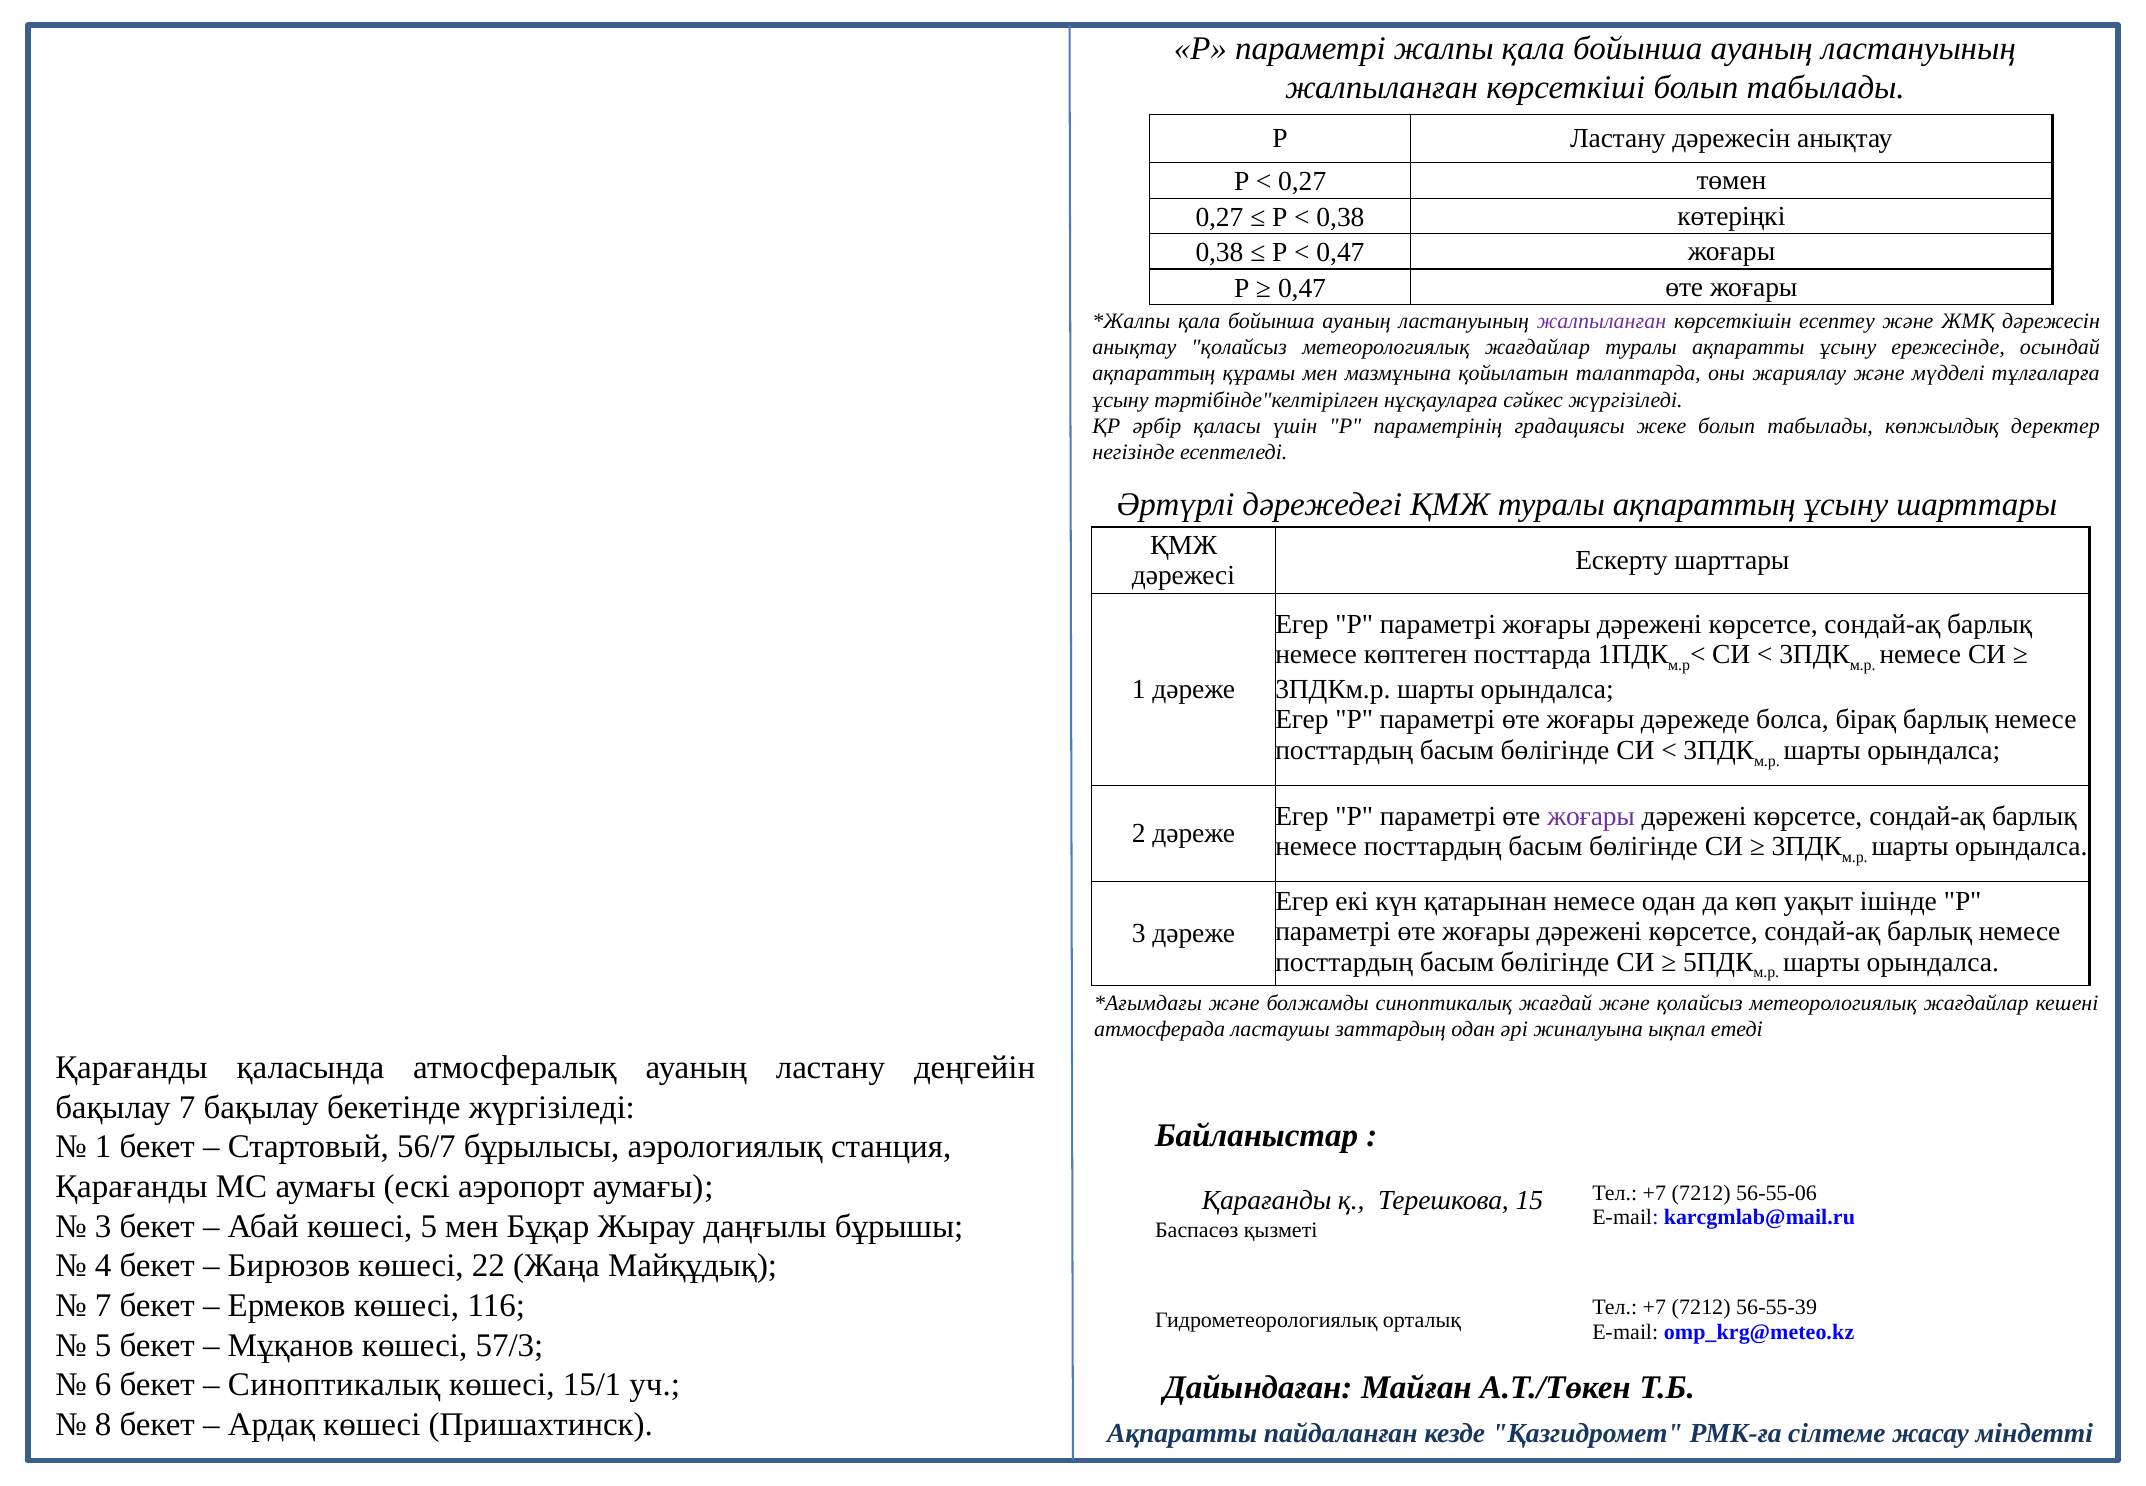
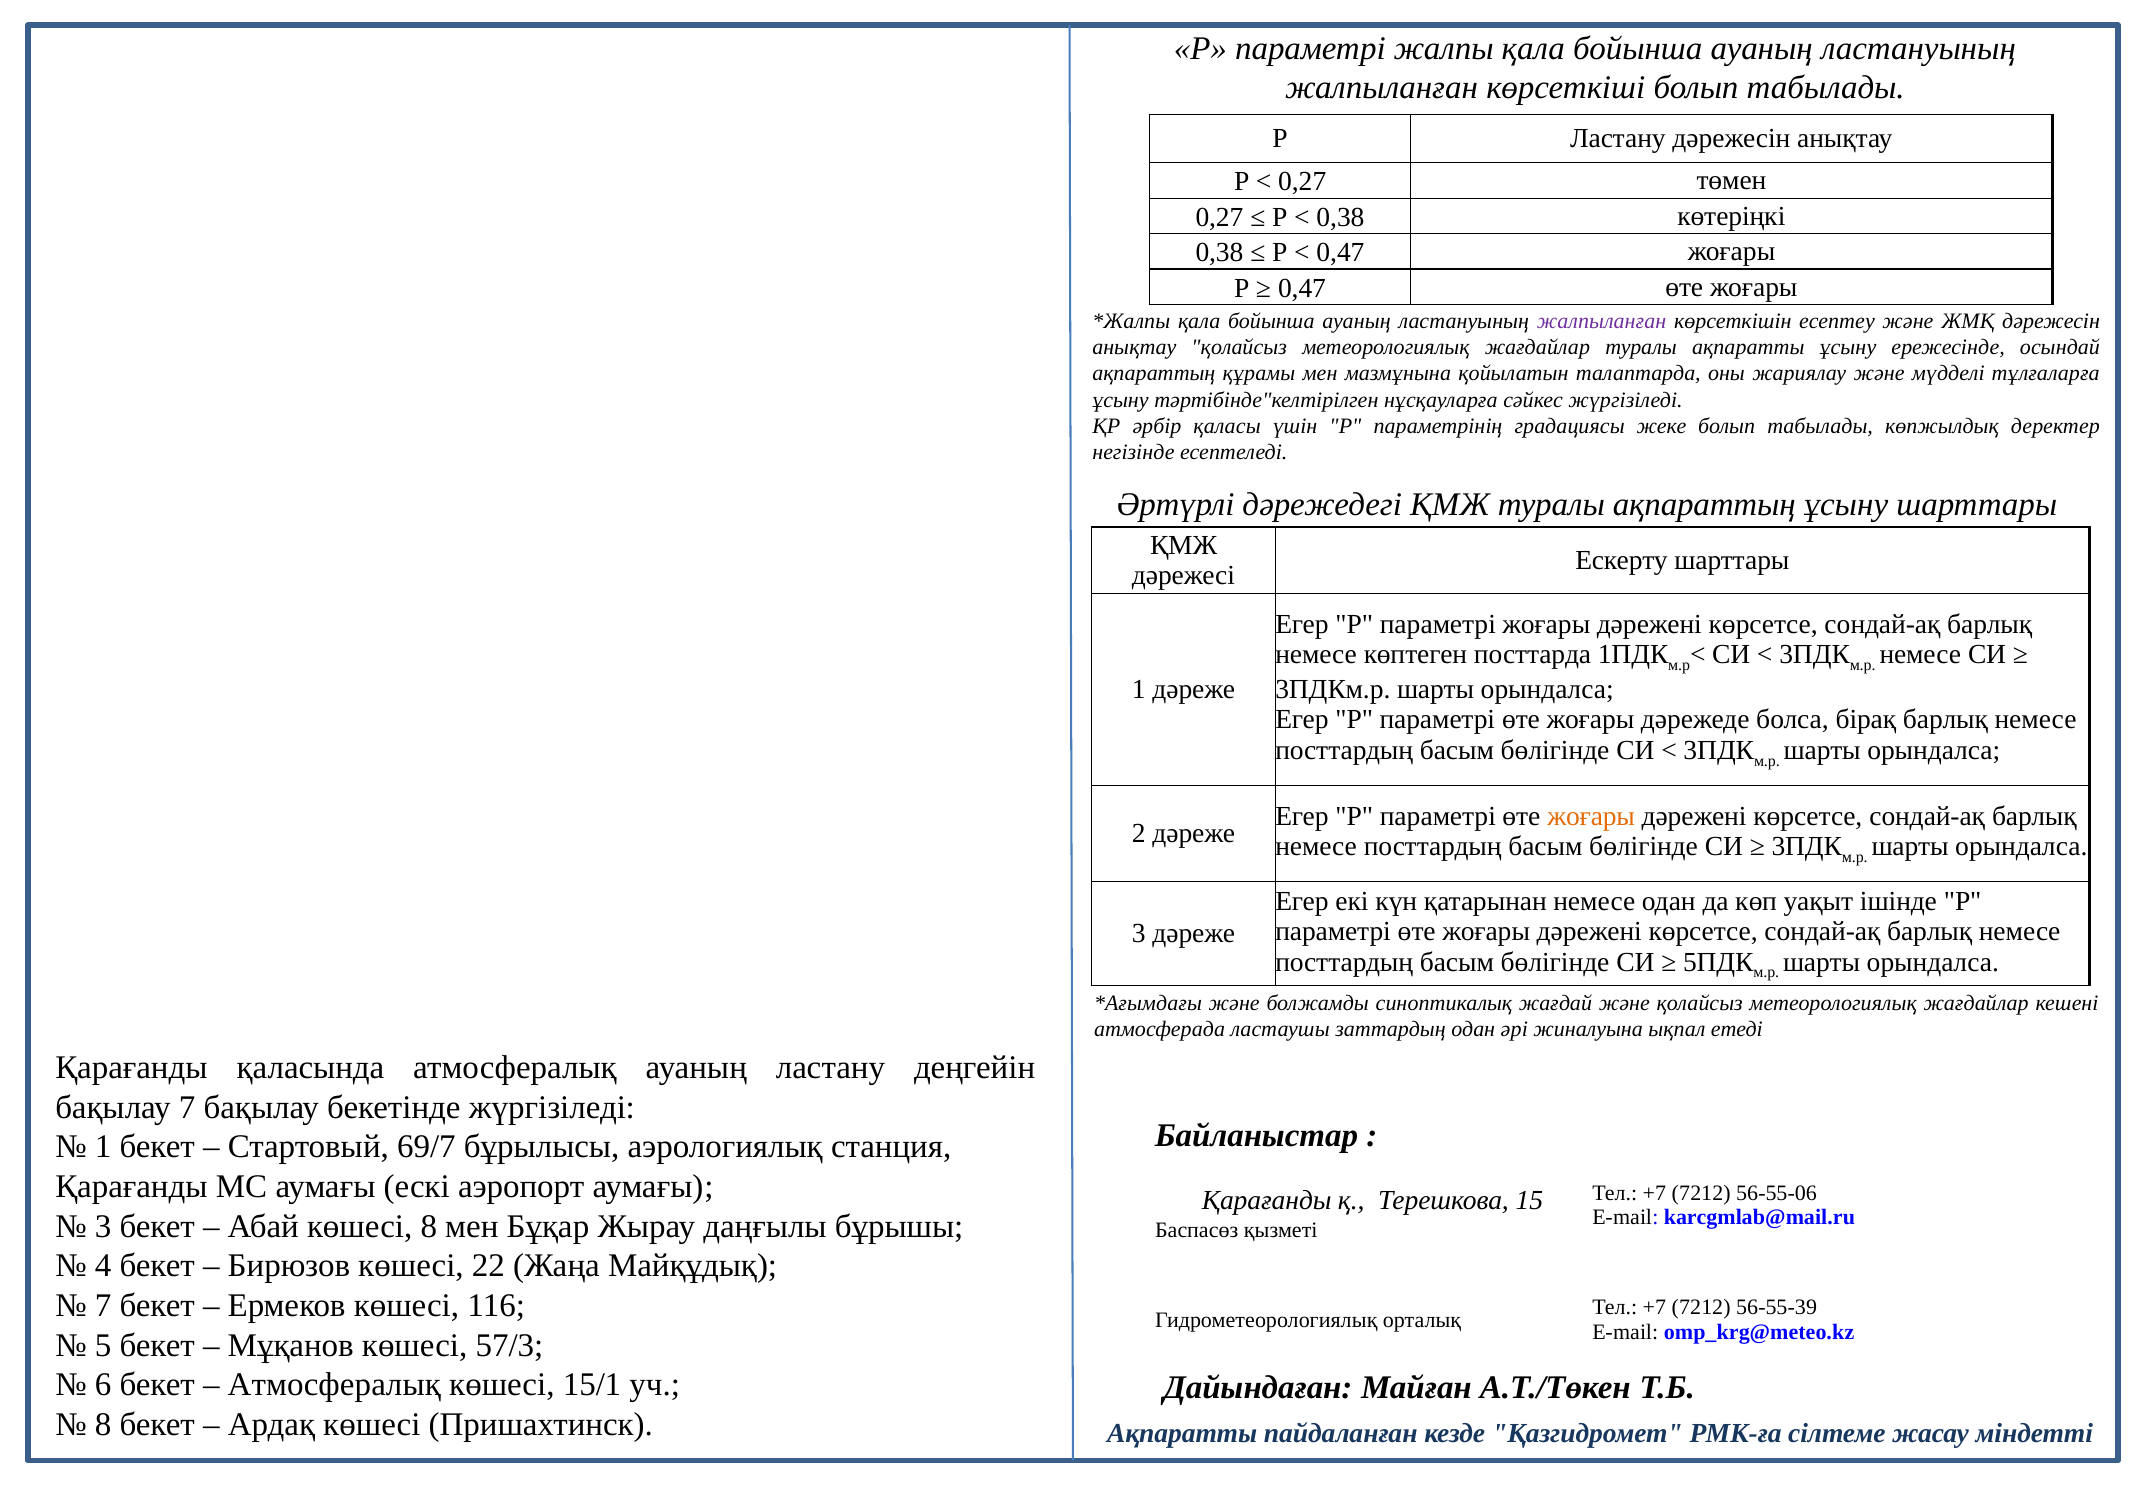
жоғары colour: purple -> orange (1591, 816)
56/7: 56/7 -> 69/7 (426, 1147)
көшесі 5: 5 -> 8 (429, 1226)
Синоптикалық: Синоптикалық -> Атмосфералық (334, 1385)
